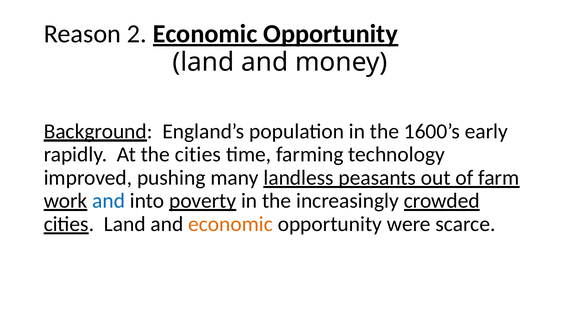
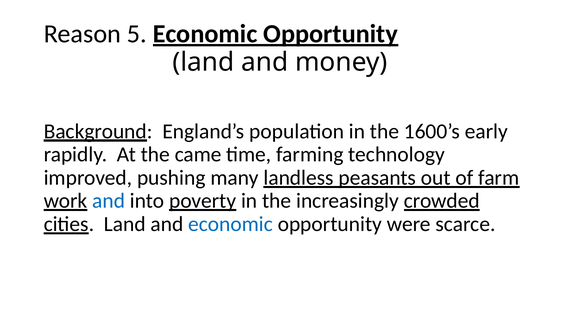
2: 2 -> 5 (137, 34)
the cities: cities -> came (198, 155)
economic colour: orange -> blue (231, 224)
